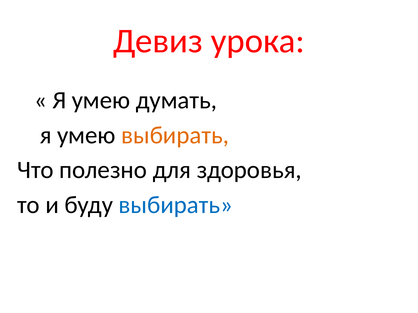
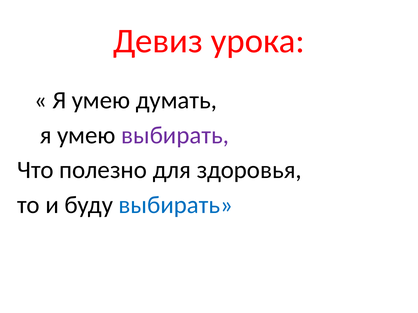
выбирать colour: orange -> purple (175, 135)
